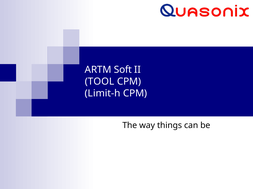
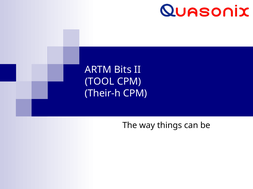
Soft: Soft -> Bits (123, 70)
Limit-h: Limit-h -> Their-h (103, 94)
